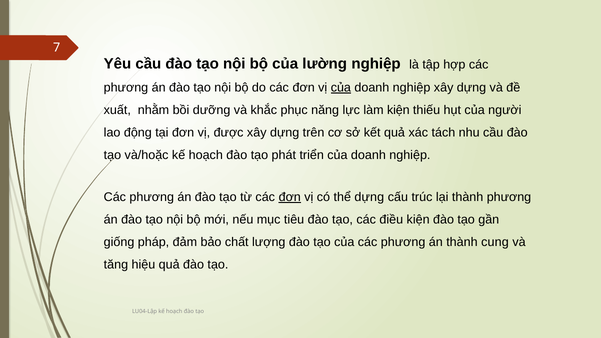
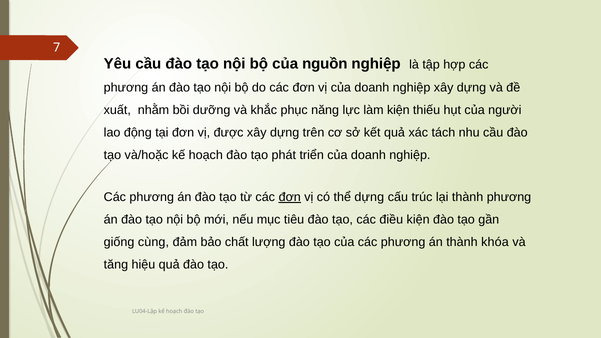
lường: lường -> nguồn (325, 64)
của underline: present -> none (341, 88)
pháp: pháp -> cùng (153, 242)
cung: cung -> khóa (495, 242)
